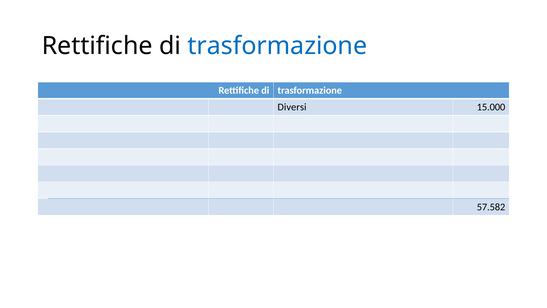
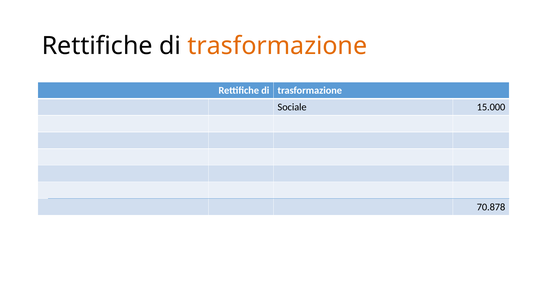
trasformazione colour: blue -> orange (277, 46)
Diversi: Diversi -> Sociale (292, 107)
57.582: 57.582 -> 70.878 (491, 207)
